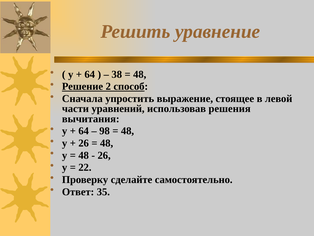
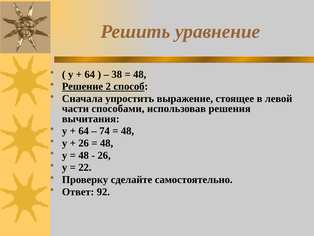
уравнений: уравнений -> способами (118, 109)
98: 98 -> 74 (105, 131)
35: 35 -> 92 (103, 191)
